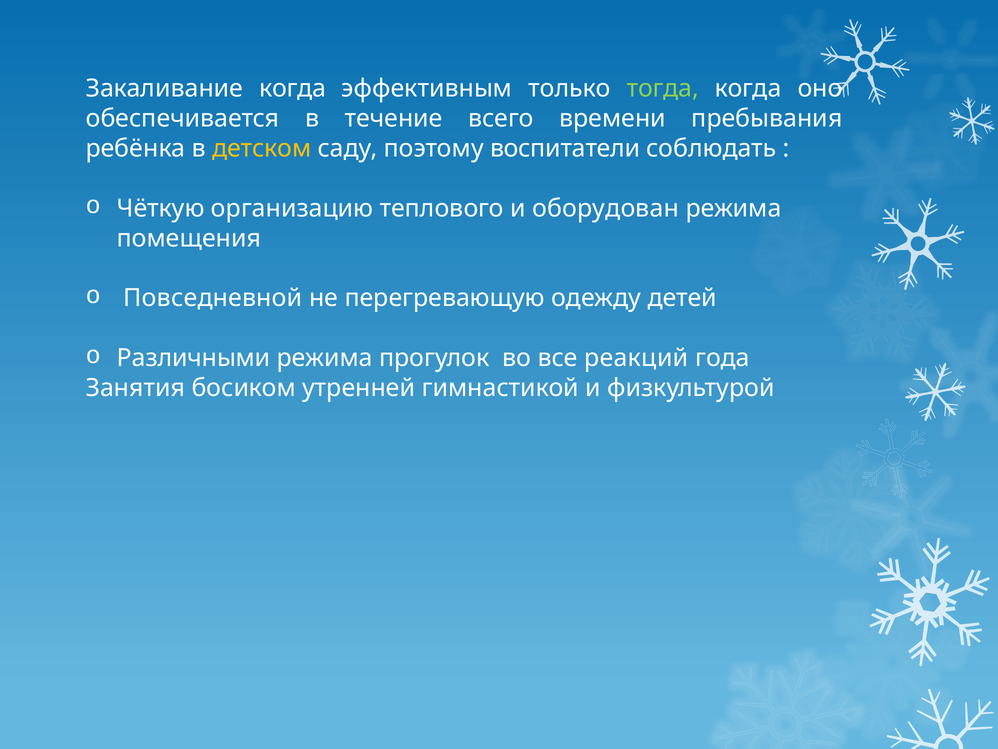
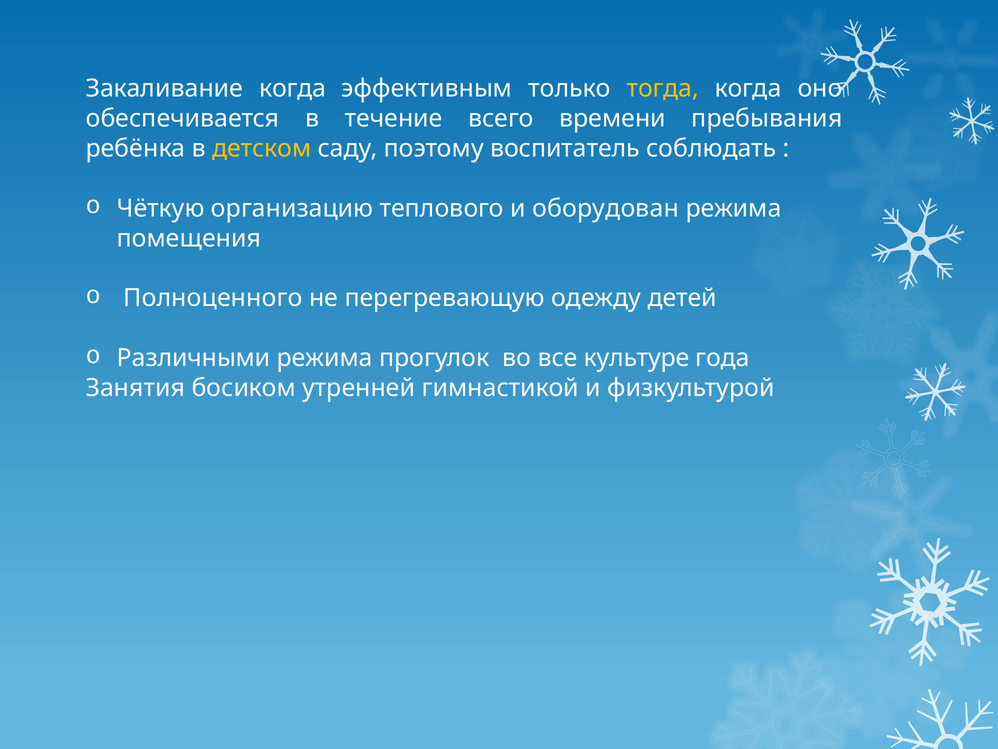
тогда colour: light green -> yellow (663, 88)
воспитатели: воспитатели -> воспитатель (565, 148)
Повседневной: Повседневной -> Полноценного (213, 298)
реакций: реакций -> культуре (637, 358)
